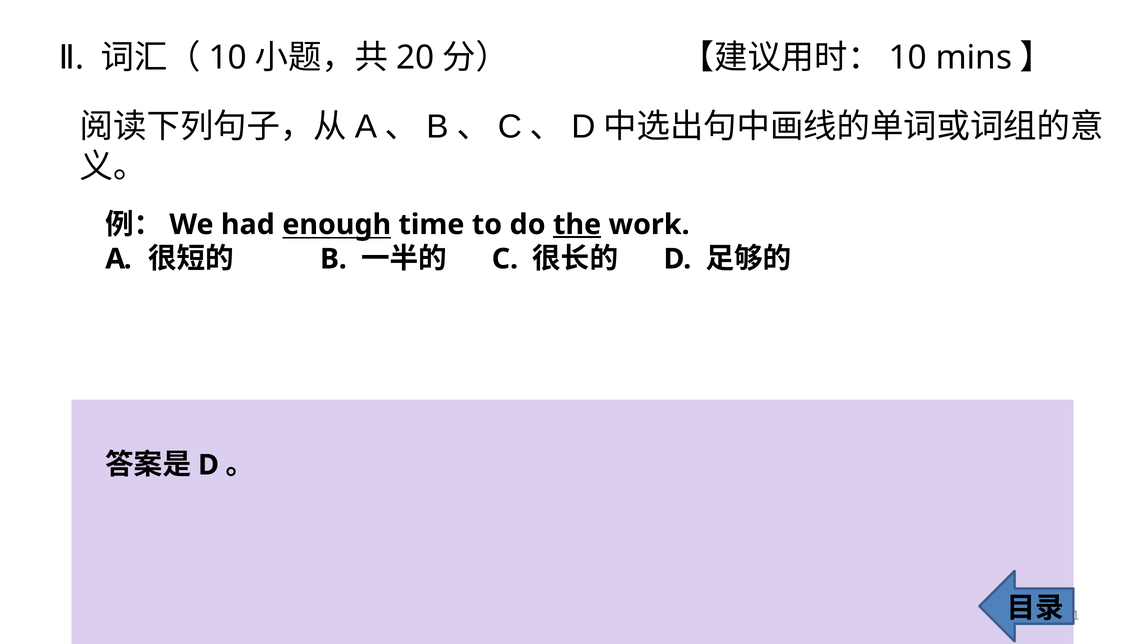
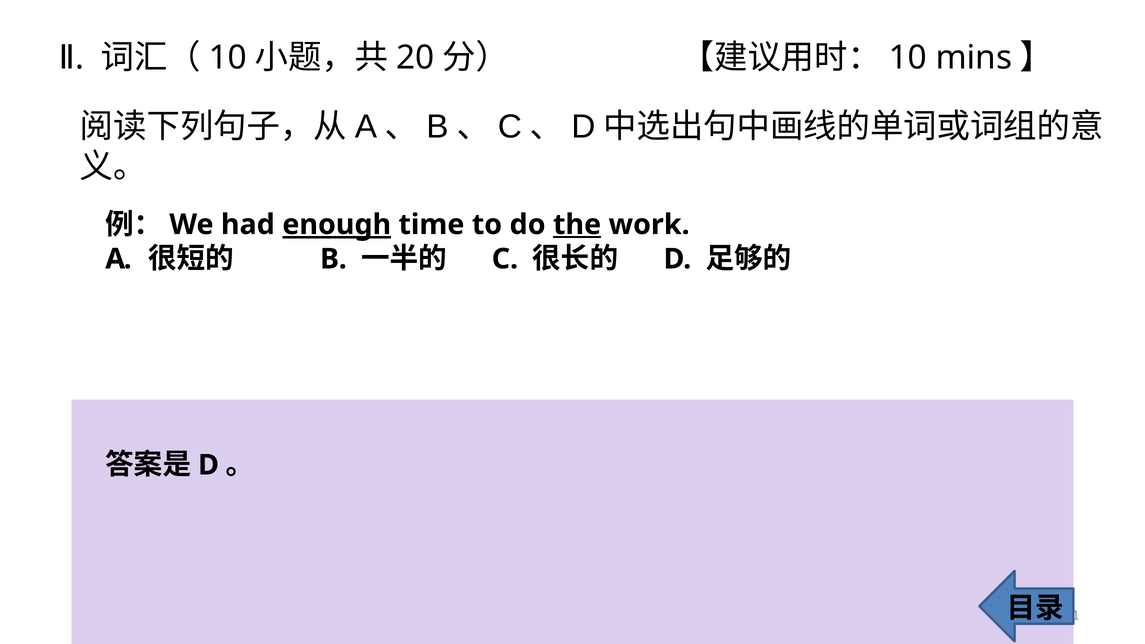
enough underline: none -> present (337, 225)
